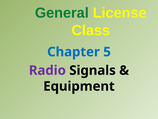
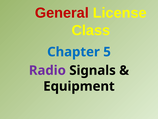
General colour: green -> red (62, 13)
